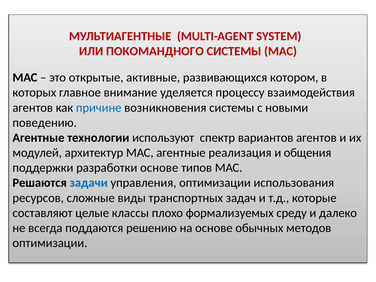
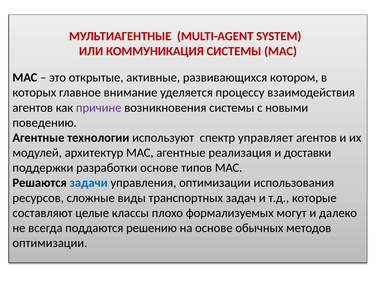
ПОКОМАНДНОГО: ПОКОМАНДНОГО -> КОММУНИКАЦИЯ (155, 51)
причине colour: blue -> purple (99, 108)
вариантов: вариантов -> управляет (266, 138)
общения: общения -> доставки (308, 153)
среду: среду -> могут (292, 213)
